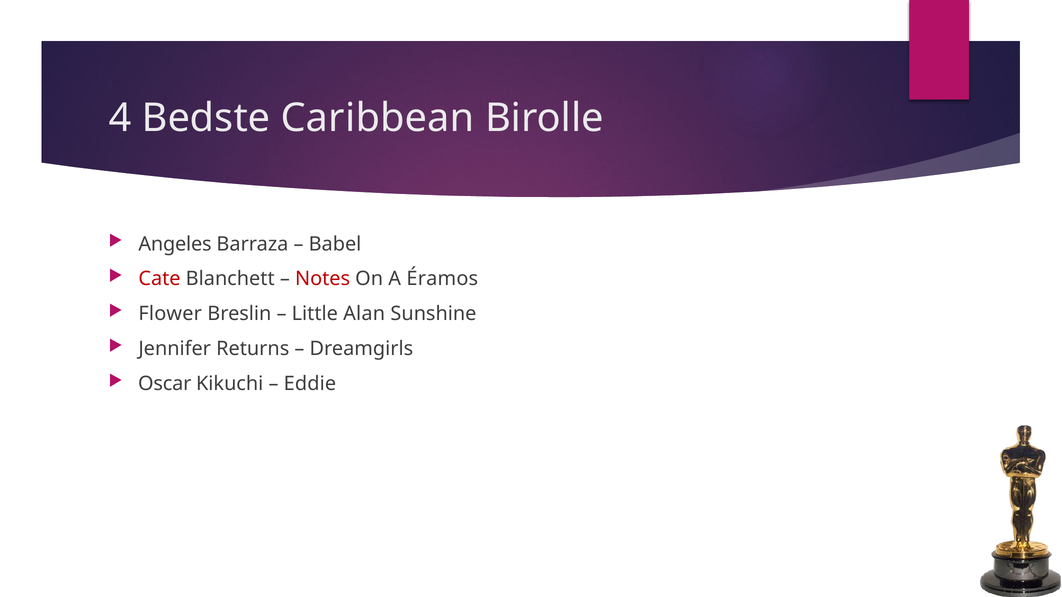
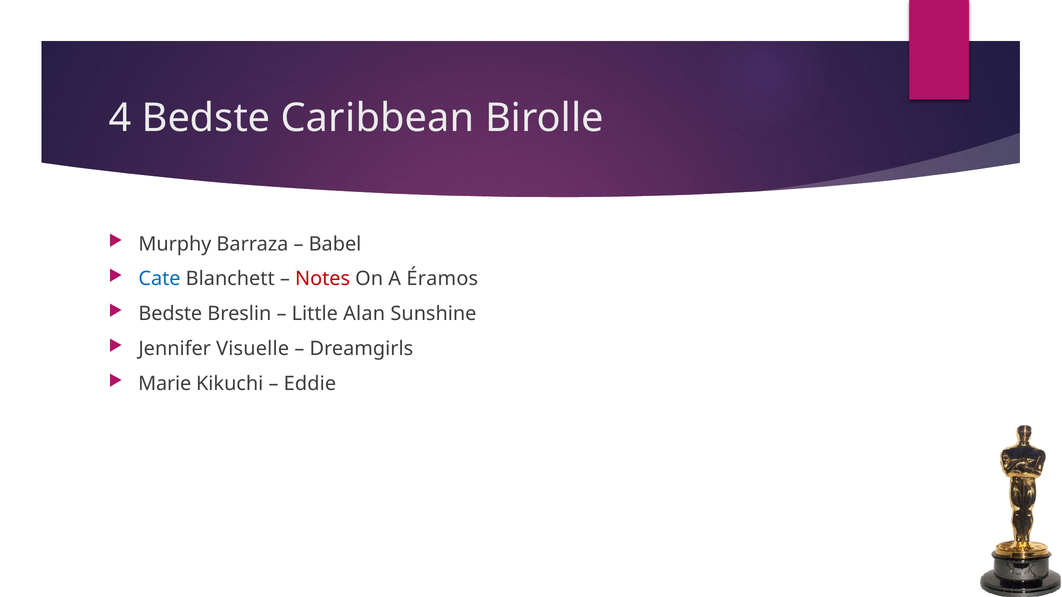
Angeles: Angeles -> Murphy (175, 244)
Cate colour: red -> blue (160, 279)
Flower: Flower -> Bedste (170, 314)
Returns: Returns -> Visuelle (253, 349)
Oscar: Oscar -> Marie (165, 384)
